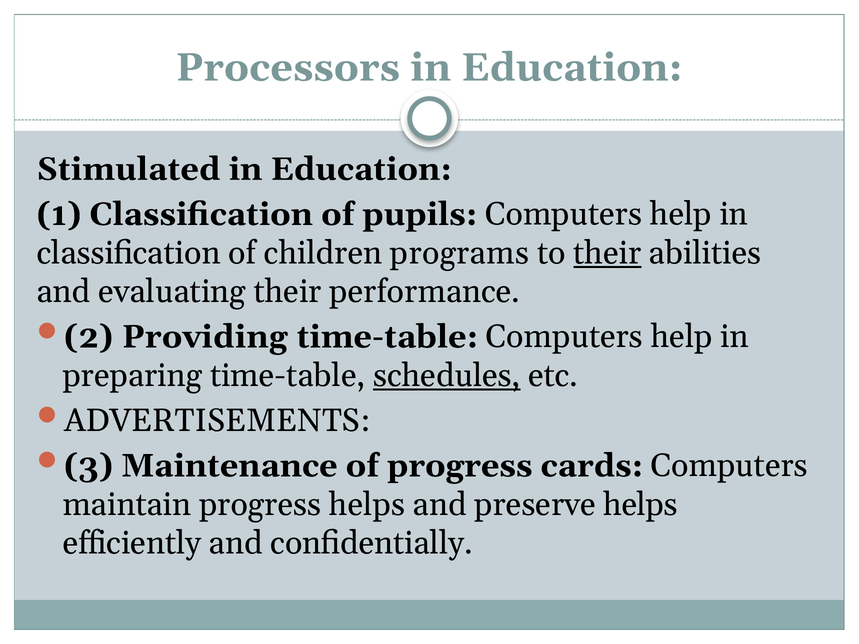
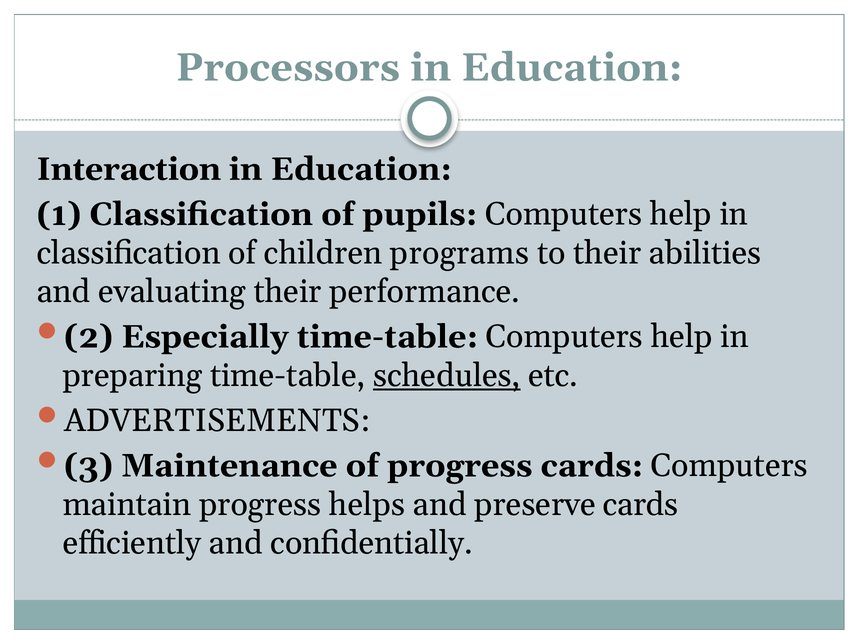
Stimulated: Stimulated -> Interaction (129, 169)
their underline: present -> none (607, 253)
Providing: Providing -> Especially (205, 337)
preserve helps: helps -> cards (641, 505)
